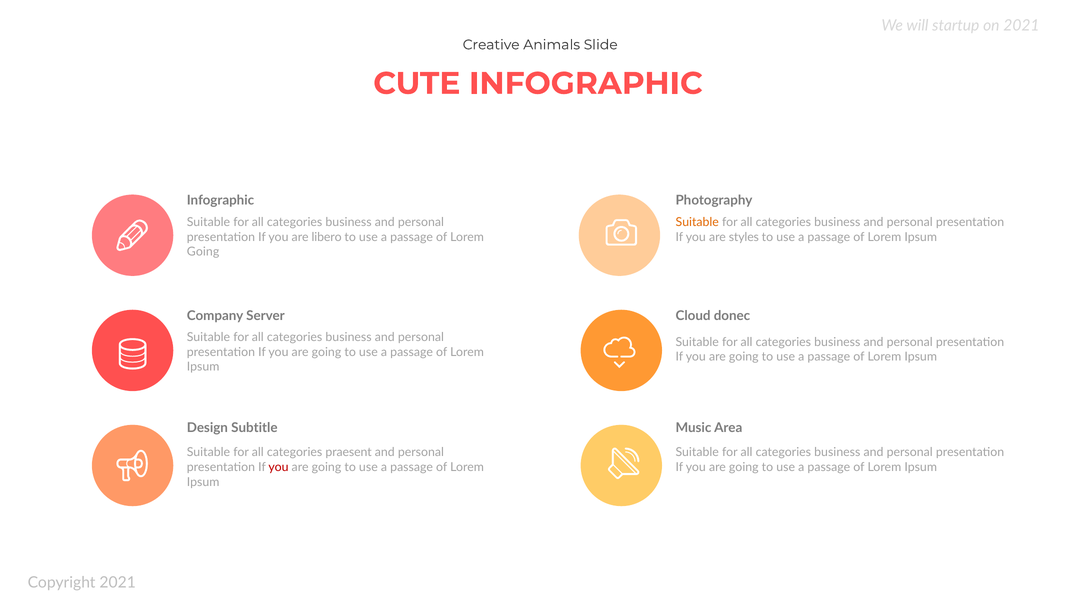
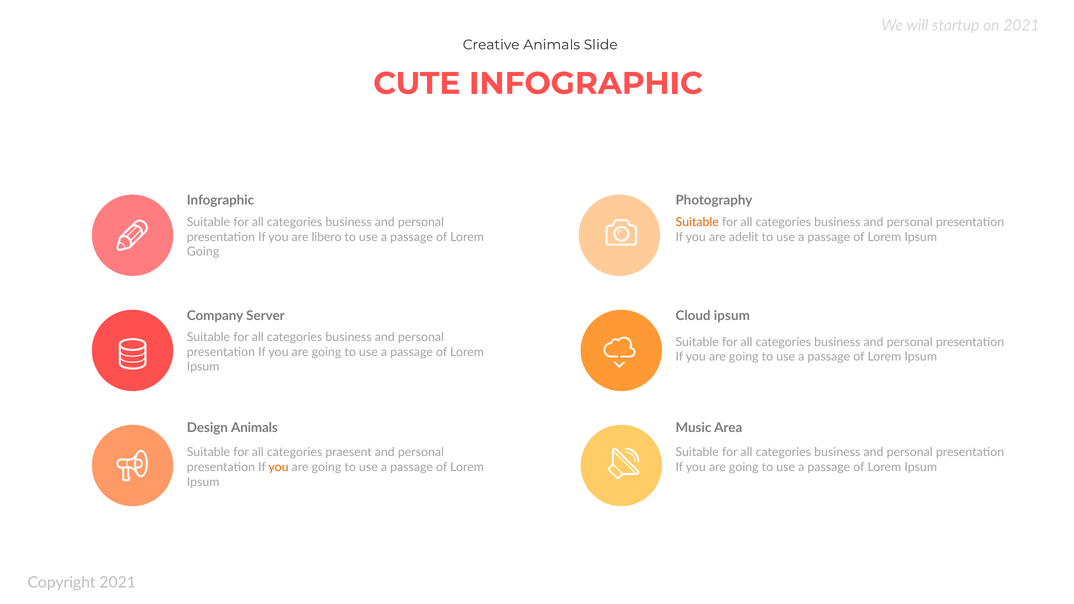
styles: styles -> adelit (744, 237)
Cloud donec: donec -> ipsum (732, 316)
Design Subtitle: Subtitle -> Animals (254, 428)
you colour: red -> orange (278, 467)
